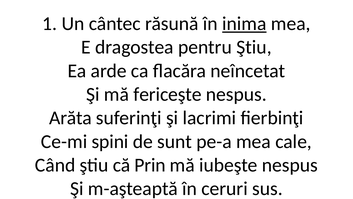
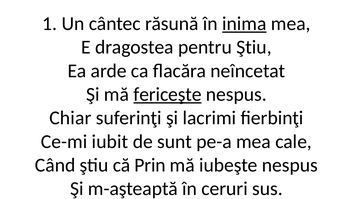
fericeşte underline: none -> present (168, 94)
Arăta: Arăta -> Chiar (70, 118)
spini: spini -> iubit (110, 141)
